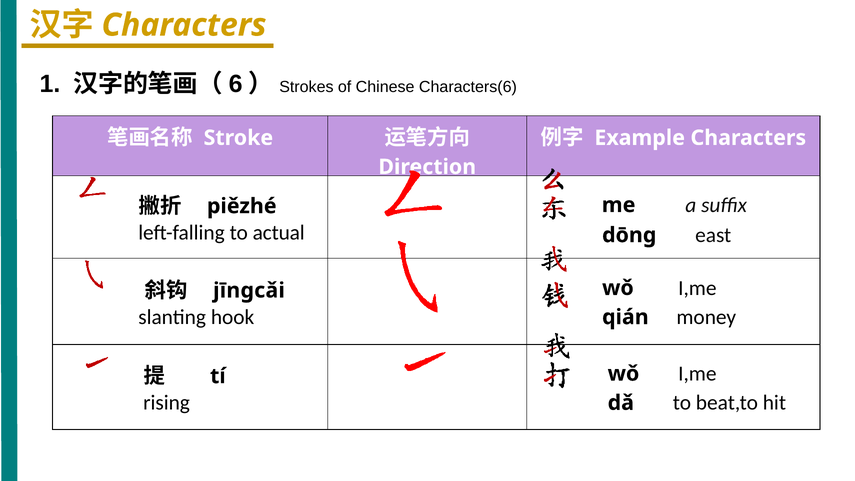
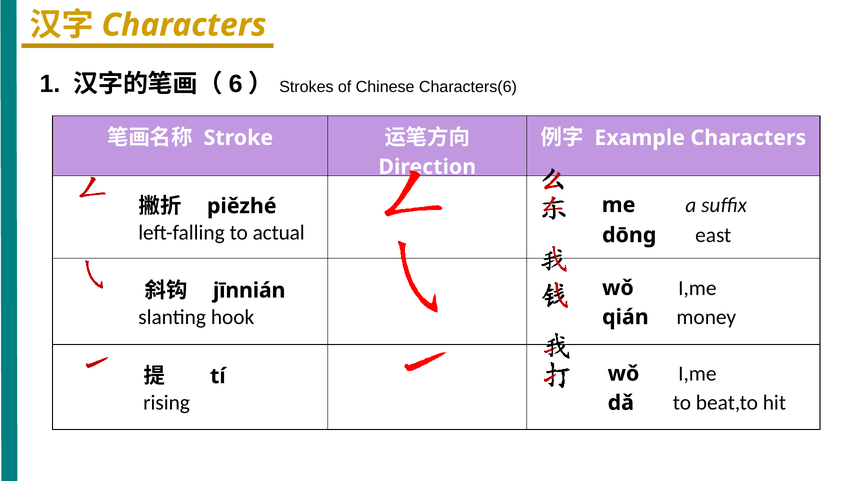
jīnɡcǎi: jīnɡcǎi -> jīnnián (249, 290)
